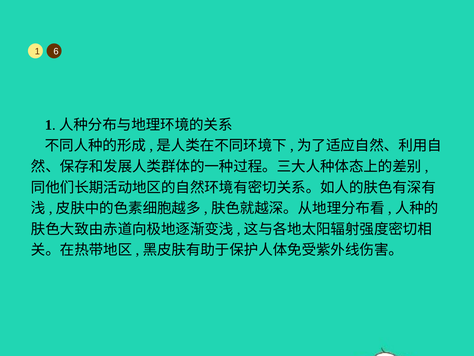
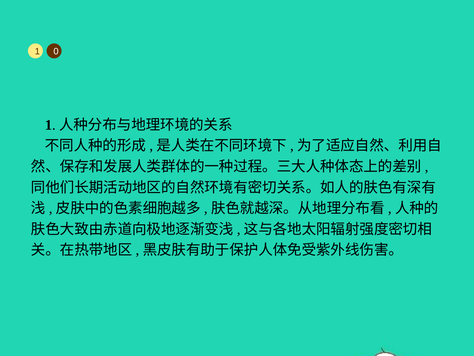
6: 6 -> 0 (56, 51)
